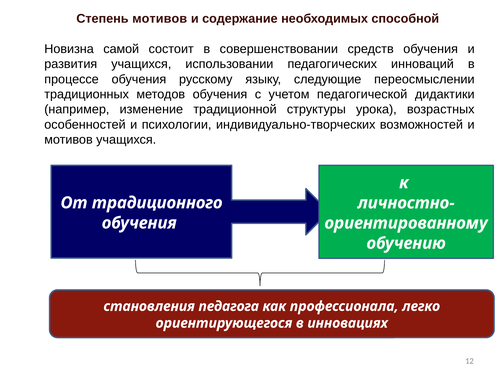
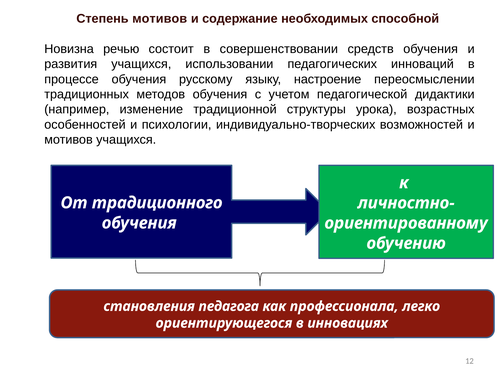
самой: самой -> речью (121, 49)
следующие: следующие -> настроение (328, 79)
